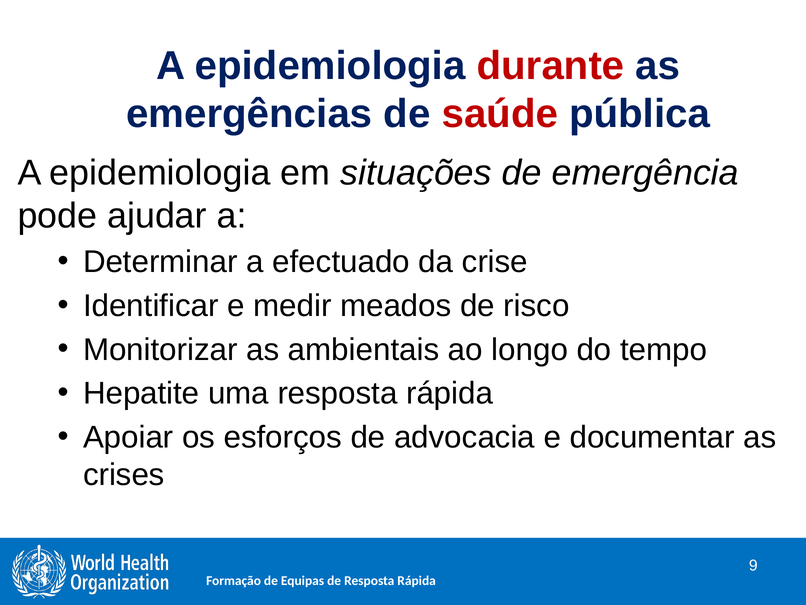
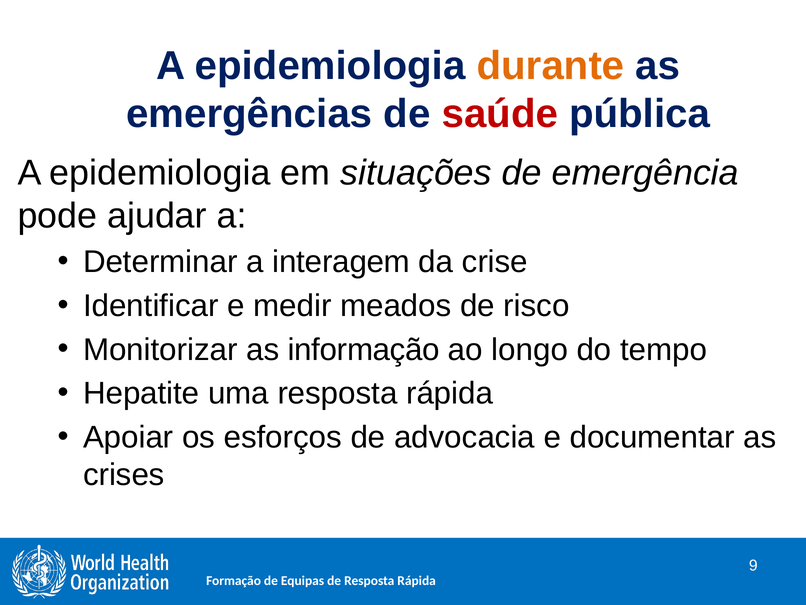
durante colour: red -> orange (551, 66)
efectuado: efectuado -> interagem (341, 262)
ambientais: ambientais -> informação (364, 349)
